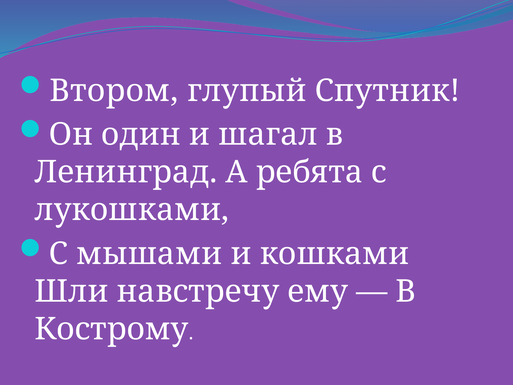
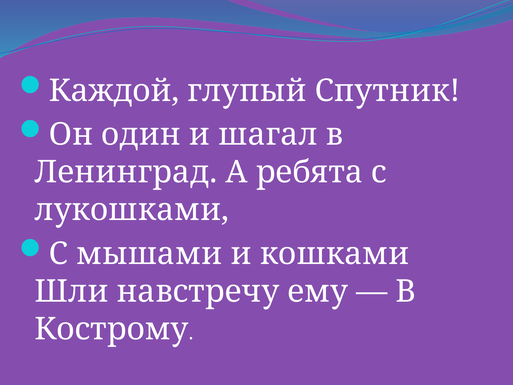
Втором: Втором -> Каждой (114, 91)
